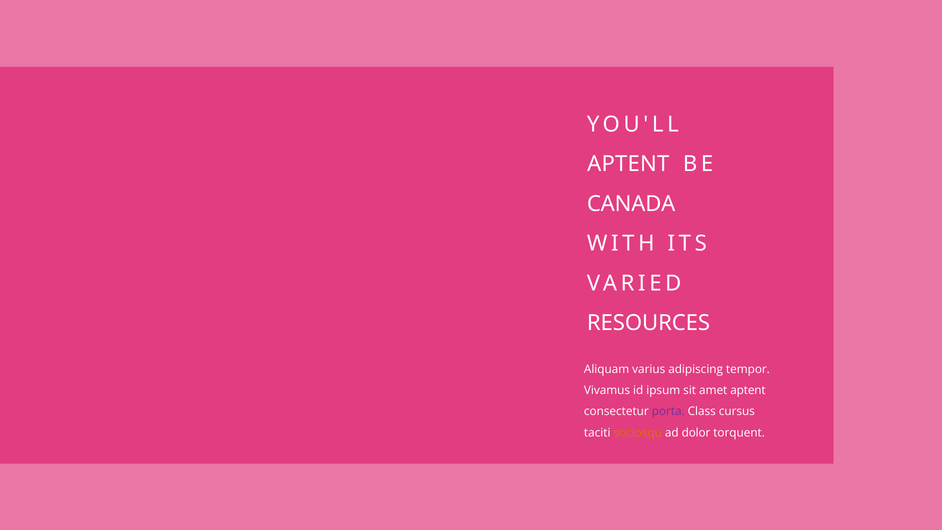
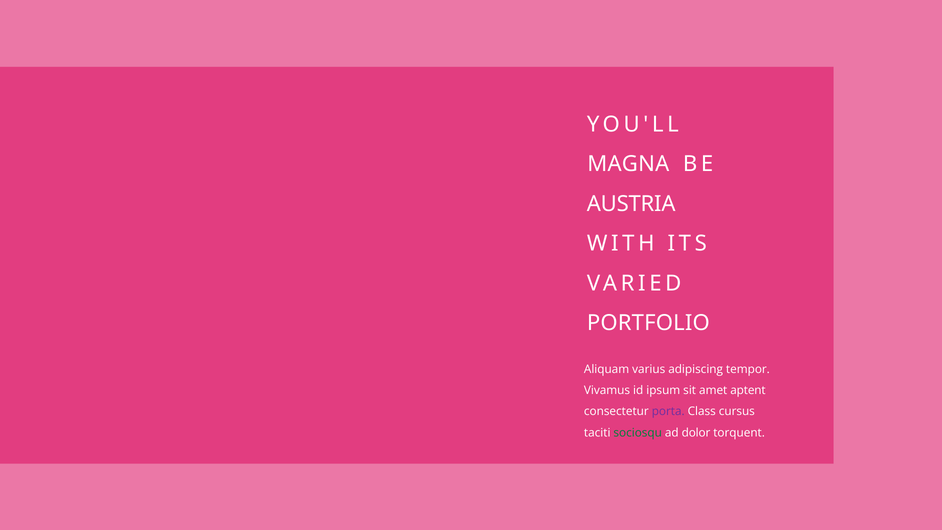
APTENT: APTENT -> MAGNA (628, 164)
CANADA: CANADA -> AUSTRIA (631, 204)
RESOURCES: RESOURCES -> PORTFOLIO (648, 323)
sociosqu colour: orange -> green (638, 433)
